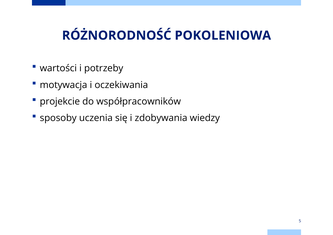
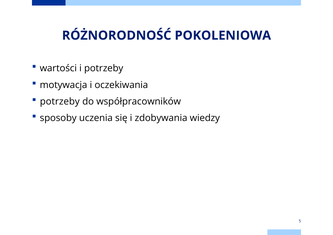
projekcie: projekcie -> potrzeby (60, 102)
